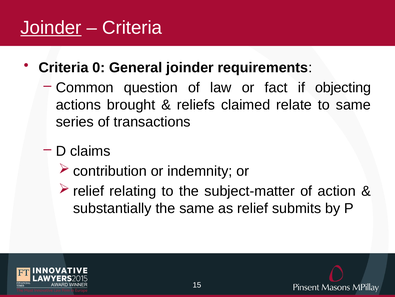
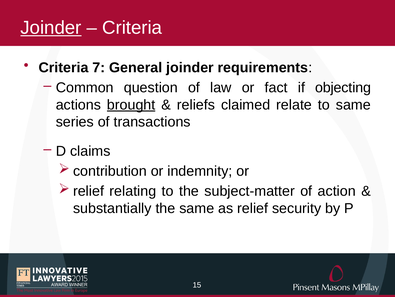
0: 0 -> 7 (99, 67)
brought underline: none -> present (131, 105)
submits: submits -> security (297, 208)
